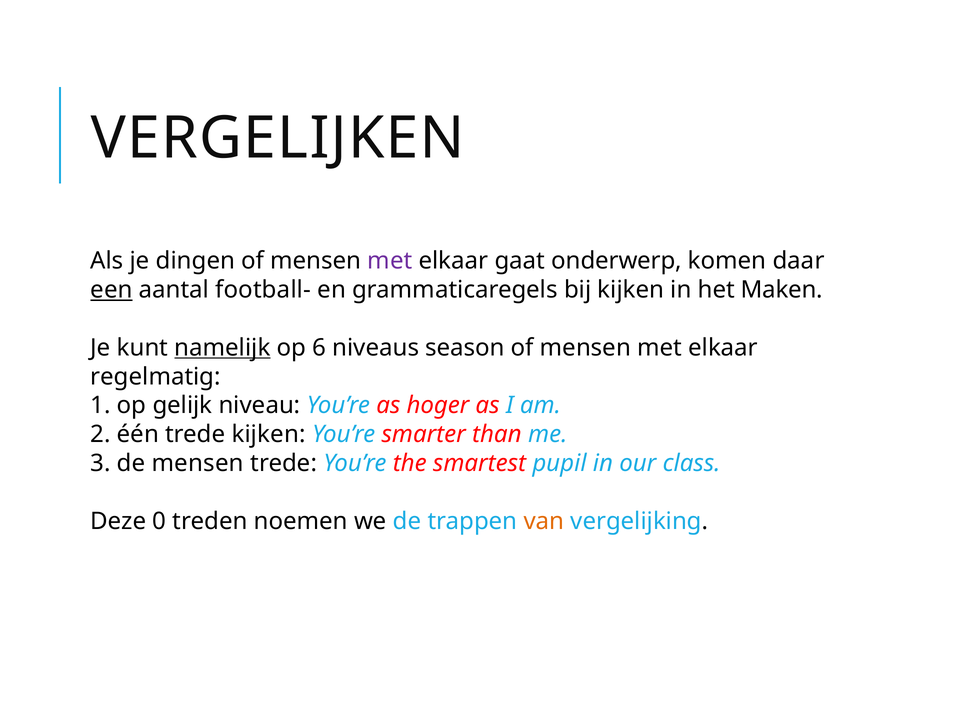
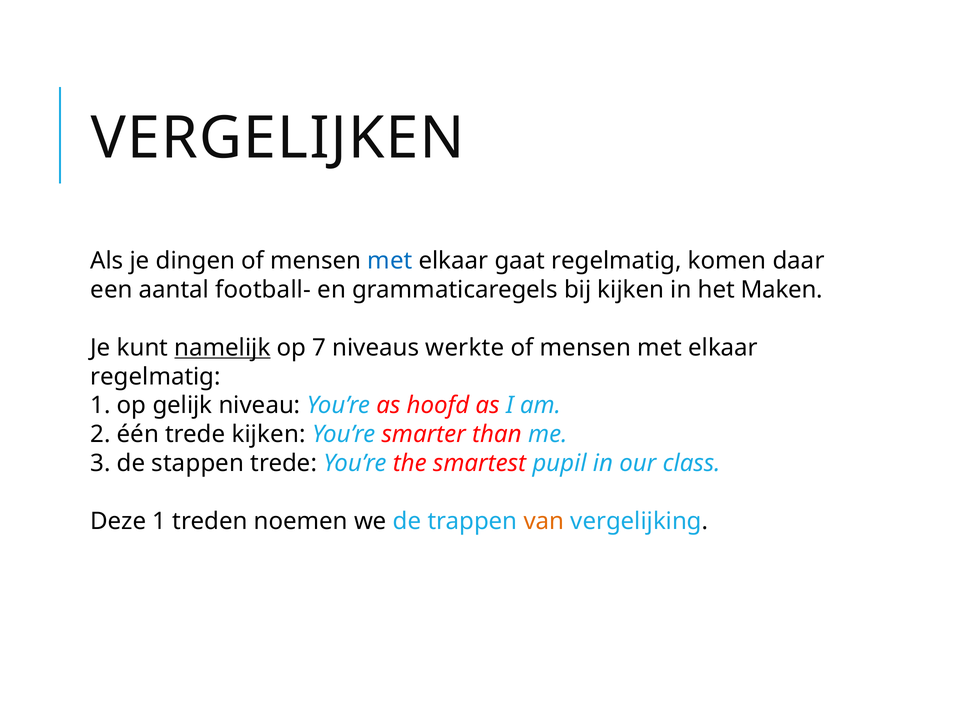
met colour: purple -> blue (390, 261)
gaat onderwerp: onderwerp -> regelmatig (617, 261)
een underline: present -> none (111, 290)
6: 6 -> 7 (319, 348)
season: season -> werkte (465, 348)
hoger: hoger -> hoofd (438, 406)
de mensen: mensen -> stappen (198, 463)
Deze 0: 0 -> 1 (159, 521)
